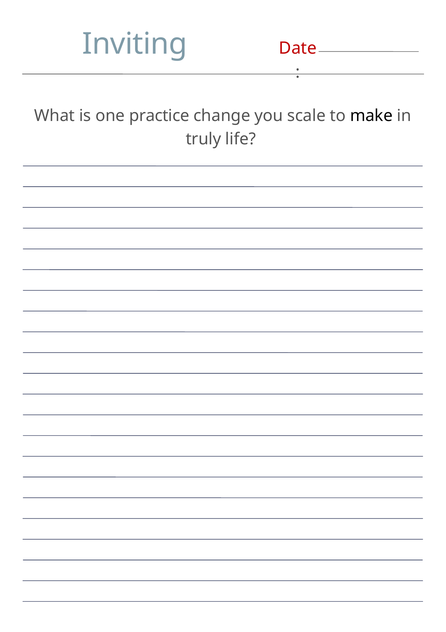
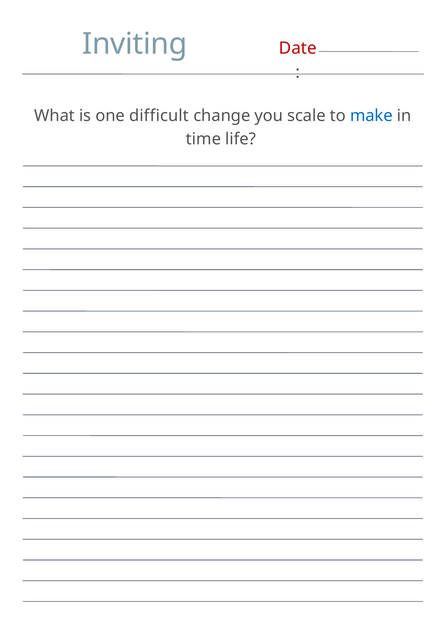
practice: practice -> difficult (159, 116)
make colour: black -> blue (371, 116)
truly: truly -> time (203, 139)
